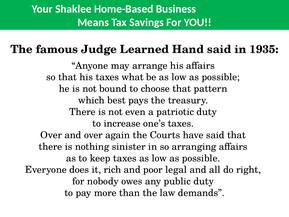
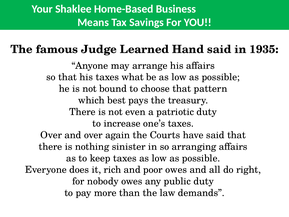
poor legal: legal -> owes (176, 170)
